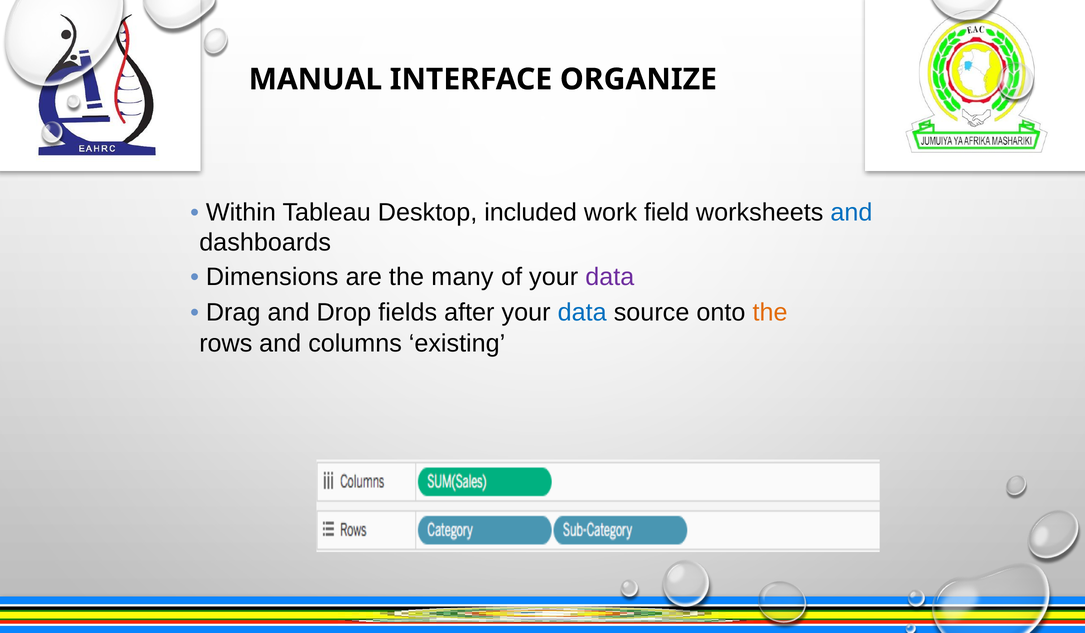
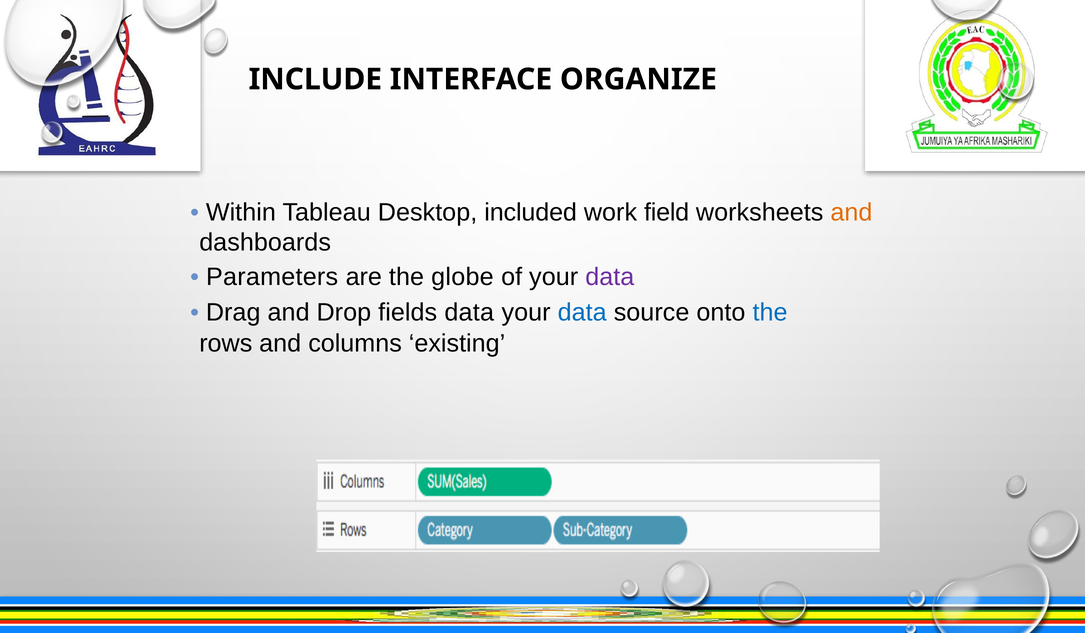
MANUAL: MANUAL -> INCLUDE (315, 79)
and colour: blue -> orange (851, 212)
Dimensions: Dimensions -> Parameters (272, 277)
many: many -> globe (462, 277)
fields after: after -> data (469, 313)
the colour: orange -> blue (770, 313)
